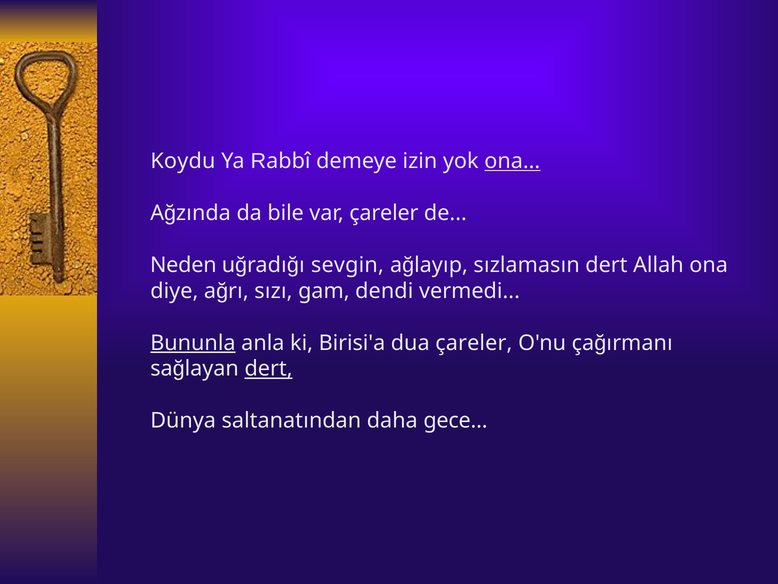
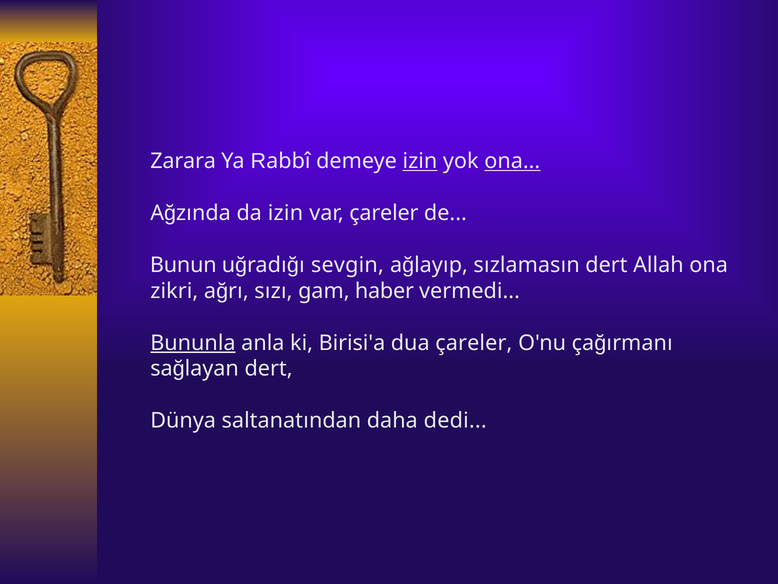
Koydu: Koydu -> Zarara (183, 161)
izin underline: none -> present (420, 161)
da bile: bile -> izin (285, 213)
Neden: Neden -> Bunun (183, 265)
diye: diye -> zikri (174, 291)
dendi: dendi -> haber (384, 291)
dert underline: present -> none (269, 369)
gece: gece -> dedi (455, 420)
